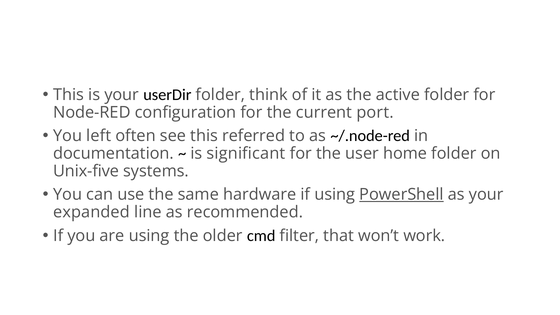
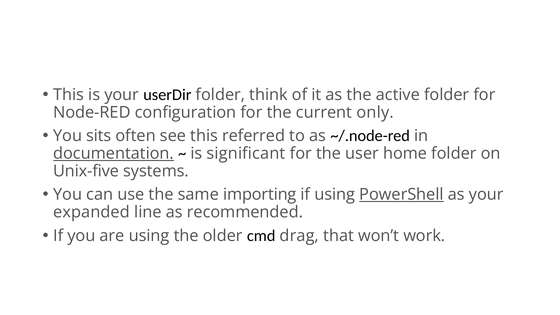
port: port -> only (375, 112)
left: left -> sits (99, 136)
documentation underline: none -> present (114, 153)
hardware: hardware -> importing (260, 195)
filter: filter -> drag (299, 236)
